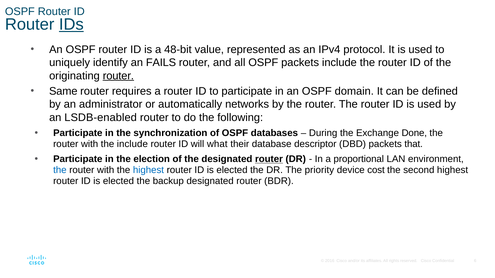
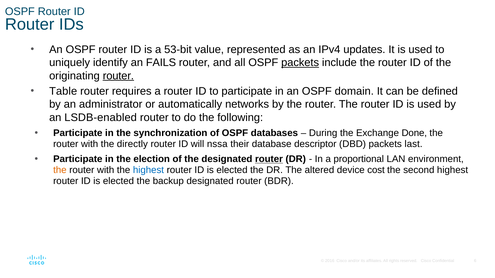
IDs underline: present -> none (71, 24)
48-bit: 48-bit -> 53-bit (178, 49)
protocol: protocol -> updates (364, 49)
packets underline: none -> present (300, 63)
Same: Same -> Table (63, 91)
the include: include -> directly (132, 144)
what: what -> nssa (217, 144)
that: that -> last (414, 144)
the colour: blue -> orange (60, 170)
priority: priority -> altered (319, 170)
